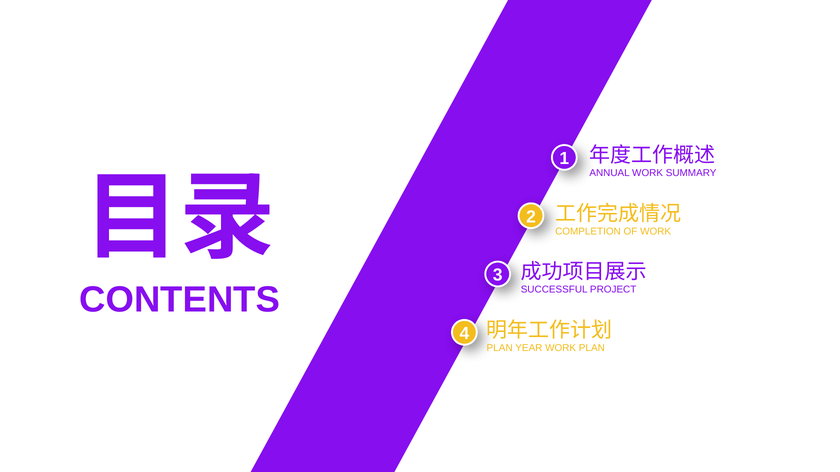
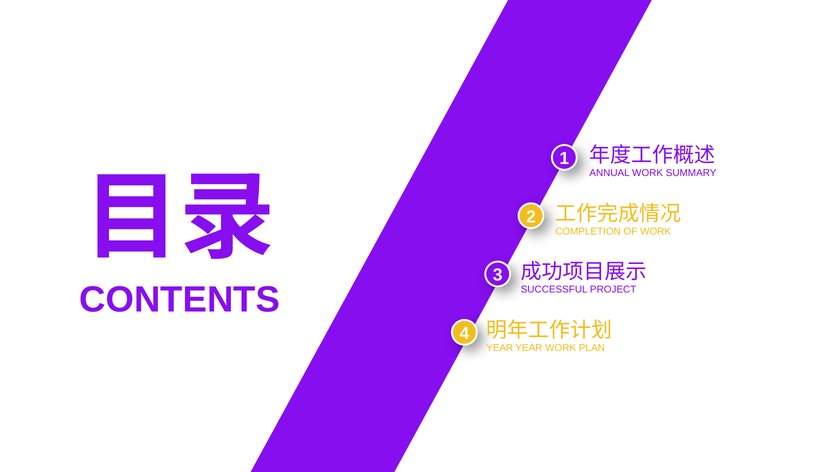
PLAN: PLAN -> YEAR (500, 348)
